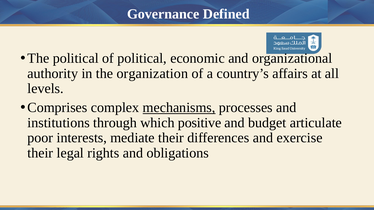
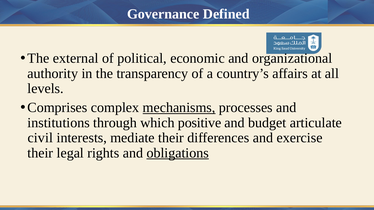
The political: political -> external (76, 58)
organization: organization -> transparency (152, 74)
poor: poor -> civil (40, 138)
obligations underline: none -> present (178, 153)
